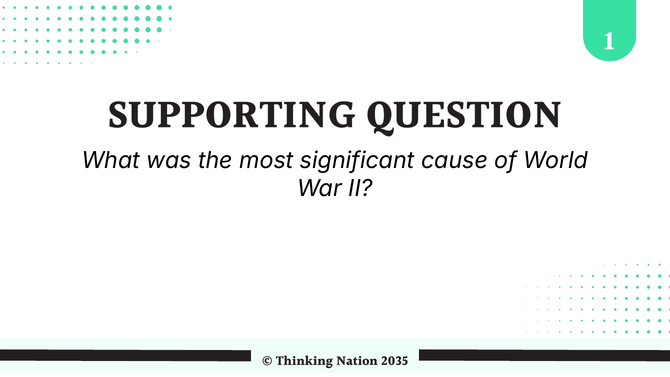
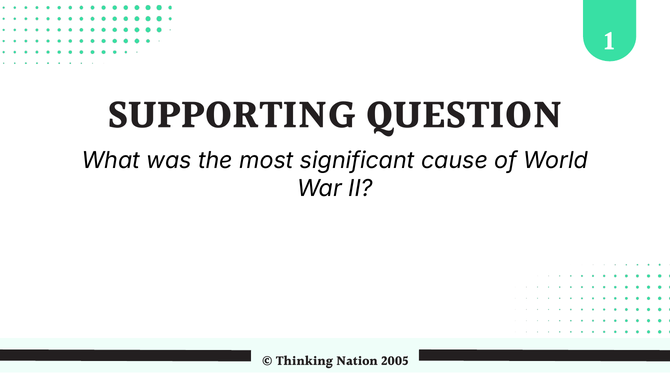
2035: 2035 -> 2005 (395, 361)
